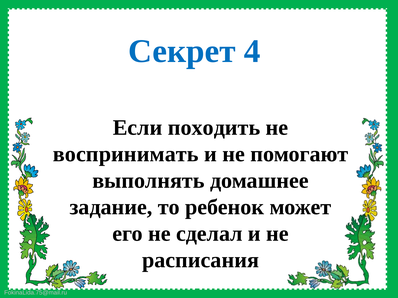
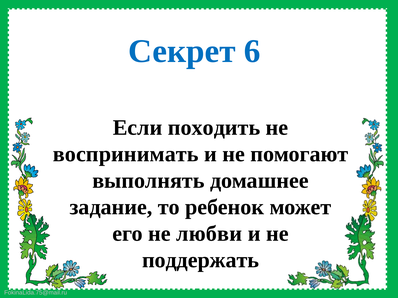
4: 4 -> 6 (252, 51)
сделал: сделал -> любви (209, 234)
расписания: расписания -> поддержать (201, 260)
